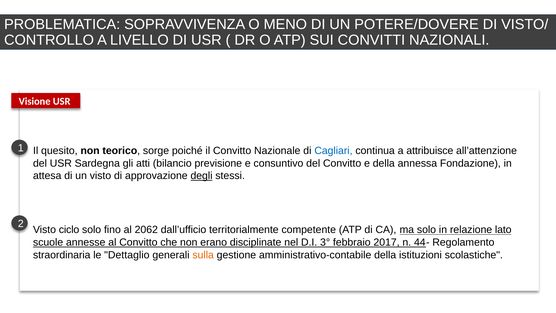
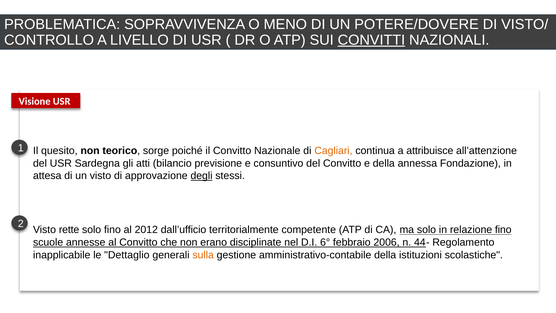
CONVITTI underline: none -> present (371, 40)
Cagliari colour: blue -> orange (333, 151)
ciclo: ciclo -> rette (69, 230)
2062: 2062 -> 2012 (146, 230)
relazione lato: lato -> fino (503, 230)
3°: 3° -> 6° (325, 242)
2017: 2017 -> 2006 (387, 242)
straordinaria: straordinaria -> inapplicabile (62, 255)
